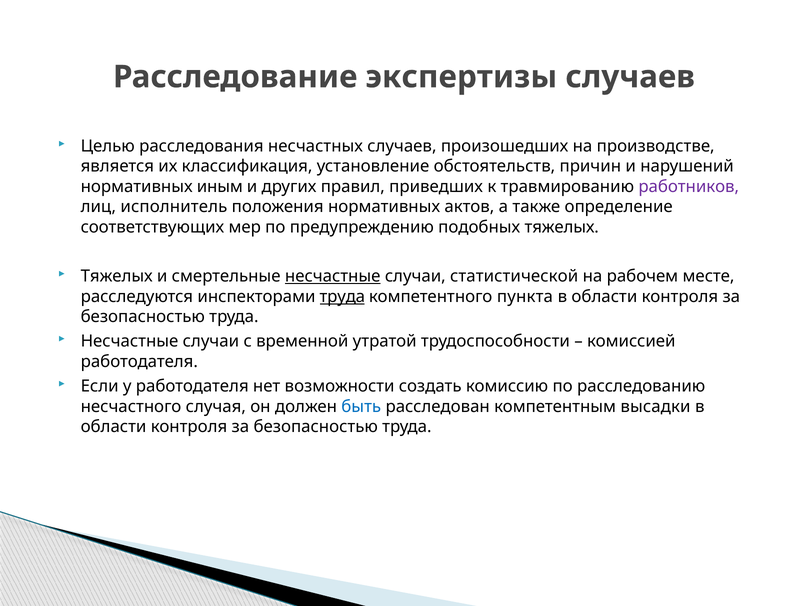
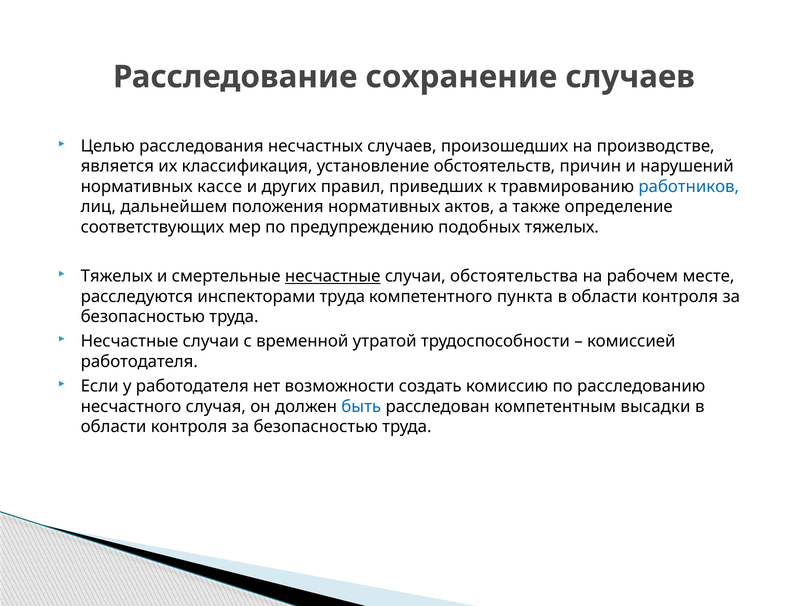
экспертизы: экспертизы -> сохранение (461, 77)
иным: иным -> кассе (220, 187)
работников colour: purple -> blue (689, 187)
исполнитель: исполнитель -> дальнейшем (174, 207)
статистической: статистической -> обстоятельства (514, 276)
труда underline: present -> none (342, 297)
